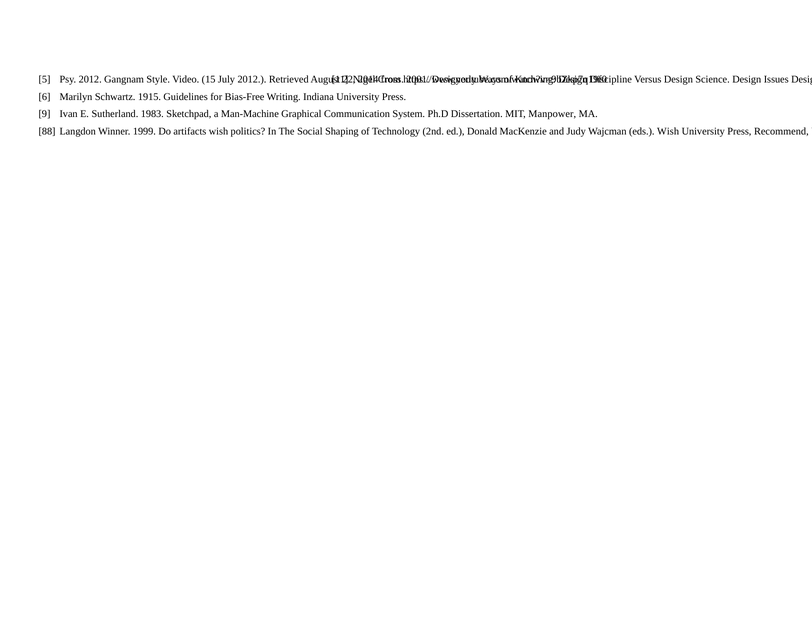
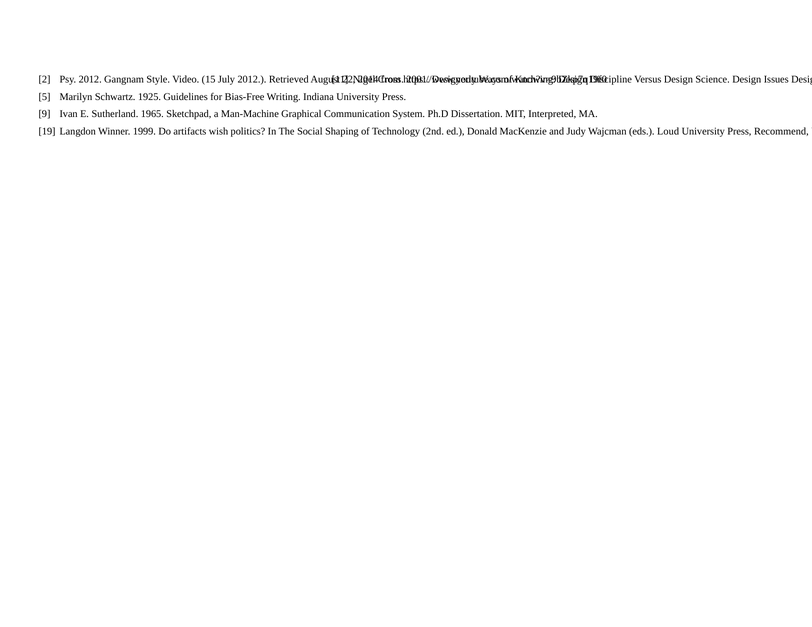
5: 5 -> 2 (44, 79)
6: 6 -> 5 (44, 97)
1915: 1915 -> 1925 (149, 97)
1983: 1983 -> 1965 (152, 114)
Manpower: Manpower -> Interpreted (552, 114)
88: 88 -> 19 (47, 132)
eds Wish: Wish -> Loud (668, 132)
